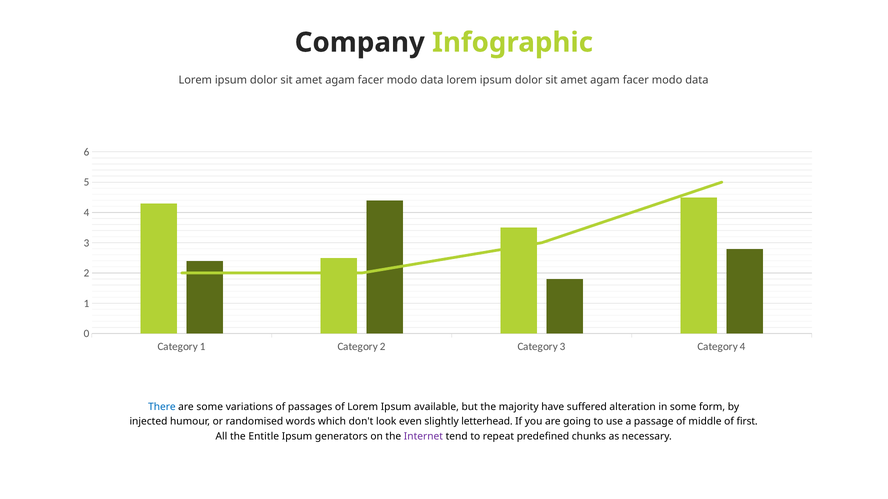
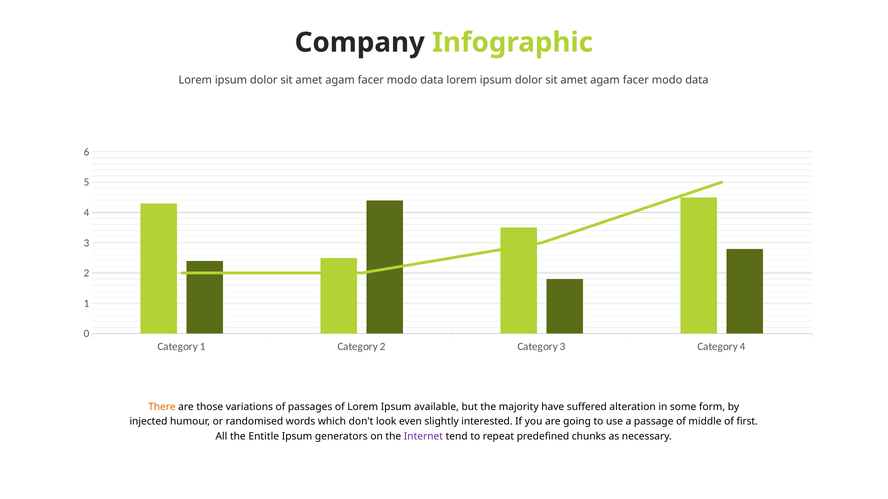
There colour: blue -> orange (162, 407)
are some: some -> those (210, 407)
letterhead: letterhead -> interested (487, 422)
